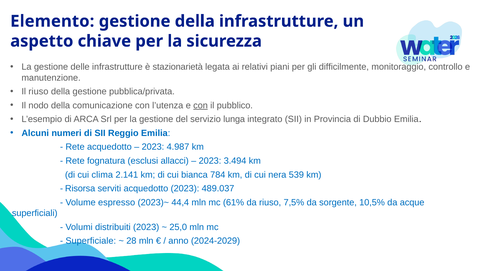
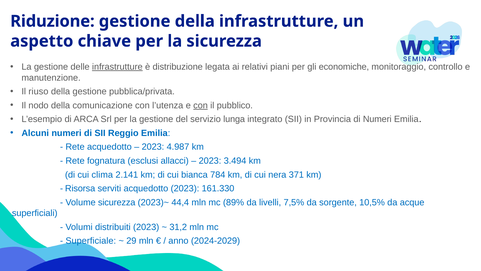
Elemento: Elemento -> Riduzione (52, 21)
infrastrutture underline: none -> present (117, 67)
stazionarietà: stazionarietà -> distribuzione (178, 67)
difficilmente: difficilmente -> economiche (344, 67)
di Dubbio: Dubbio -> Numeri (377, 119)
539: 539 -> 371 (296, 174)
489.037: 489.037 -> 161.330 (218, 188)
Volume espresso: espresso -> sicurezza (117, 202)
61%: 61% -> 89% (234, 202)
da riuso: riuso -> livelli (270, 202)
25,0: 25,0 -> 31,2 (178, 227)
28: 28 -> 29 (131, 241)
